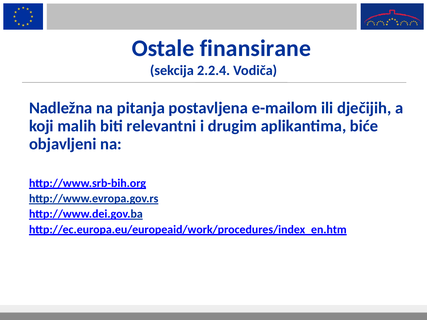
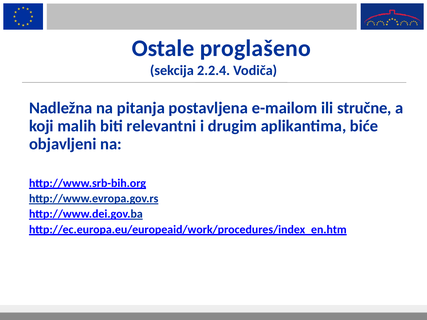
finansirane: finansirane -> proglašeno (255, 48)
dječijih: dječijih -> stručne (364, 108)
